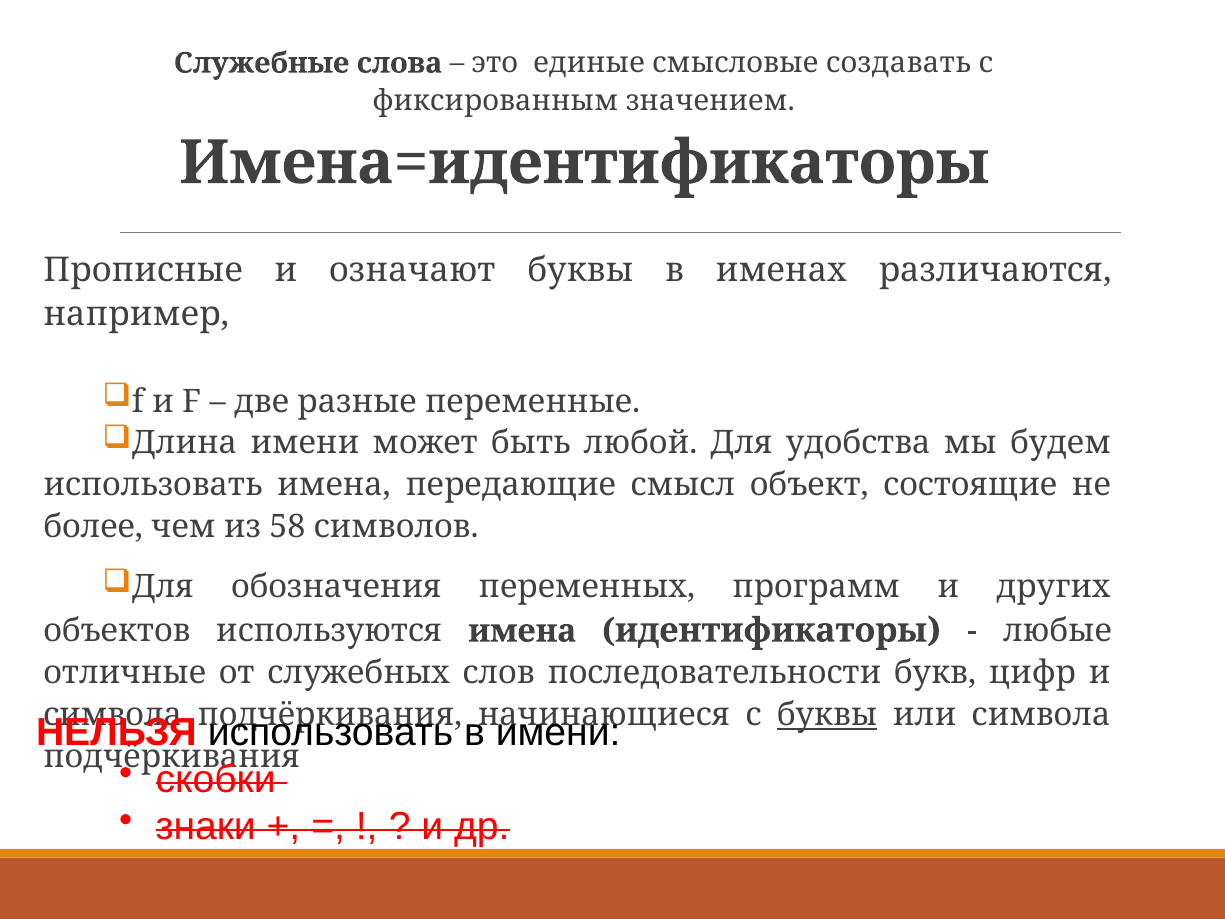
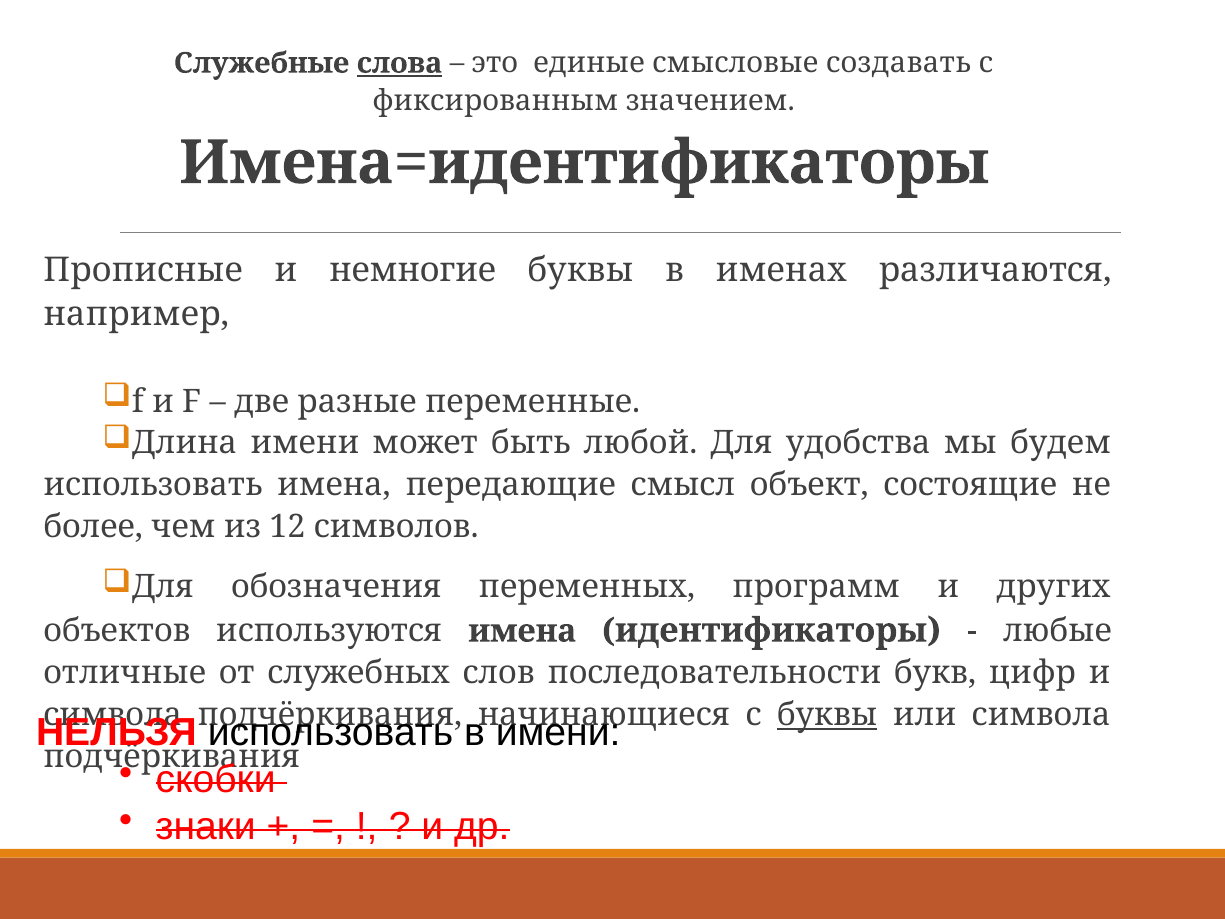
слова underline: none -> present (400, 63)
означают: означают -> немногие (413, 270)
58: 58 -> 12 (287, 527)
